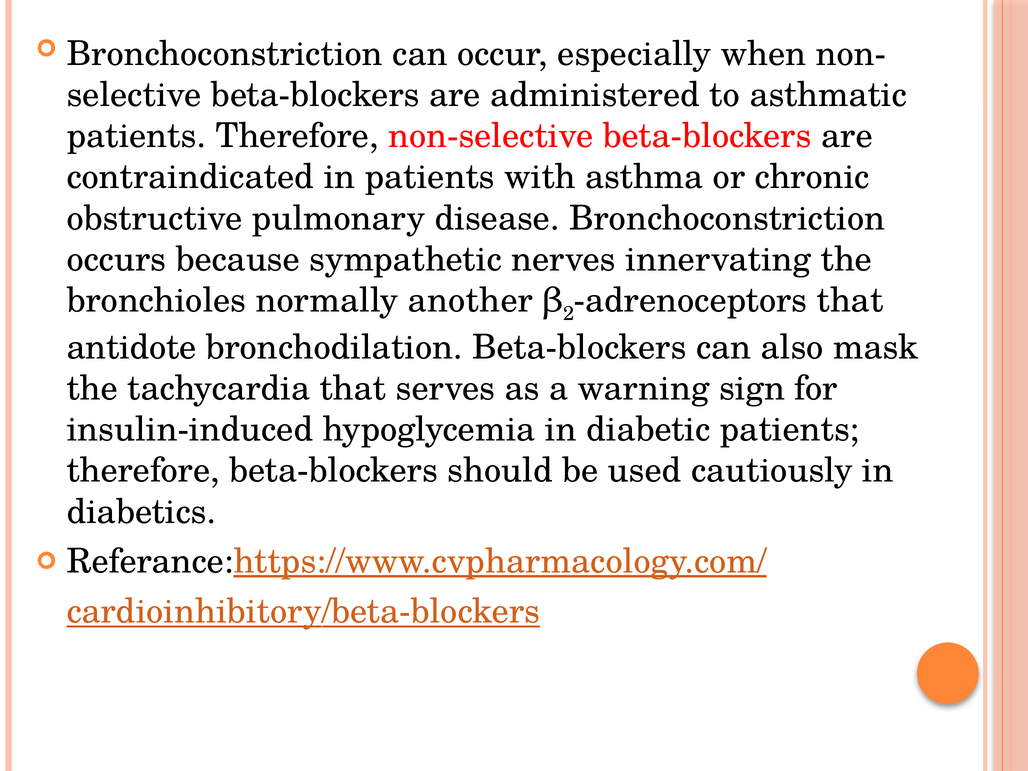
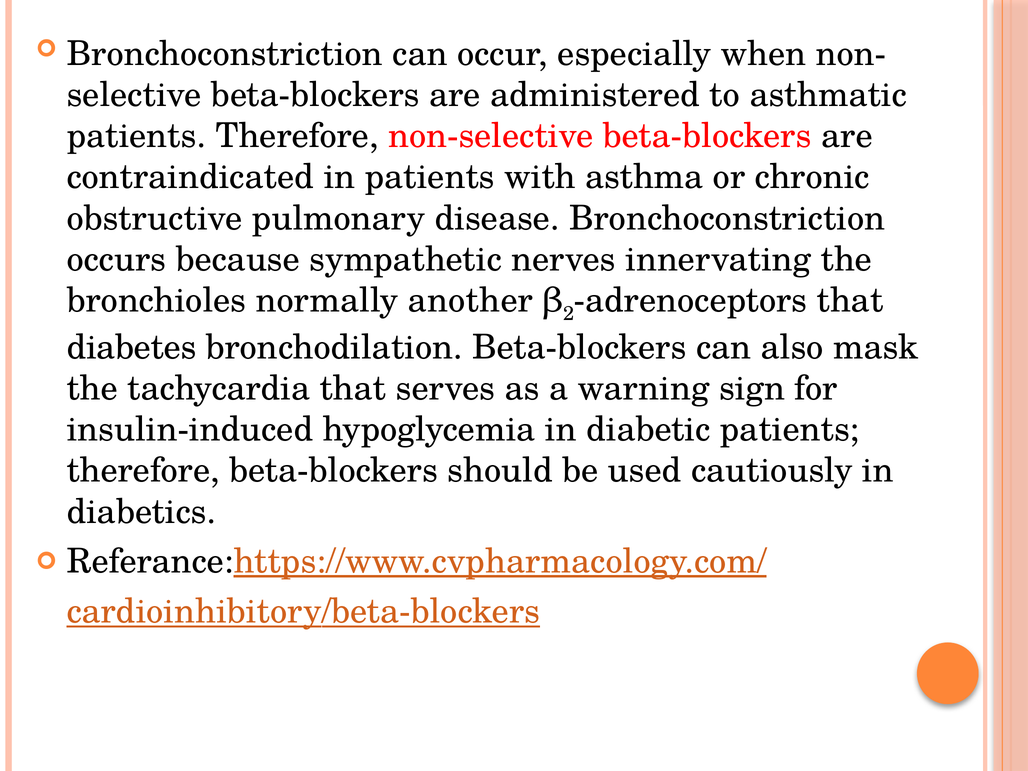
antidote: antidote -> diabetes (132, 347)
